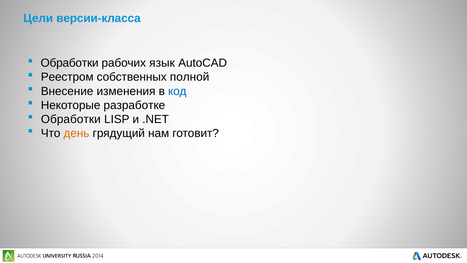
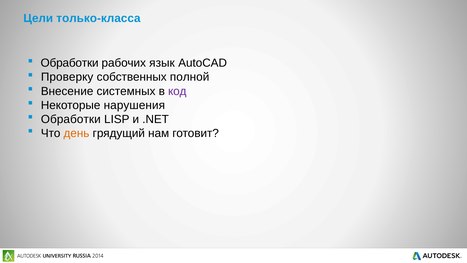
версии-класса: версии-класса -> только-класса (98, 18)
Реестром: Реестром -> Проверку (67, 77)
изменения: изменения -> системных (126, 91)
код colour: blue -> purple (177, 91)
разработке: разработке -> нарушения (134, 105)
